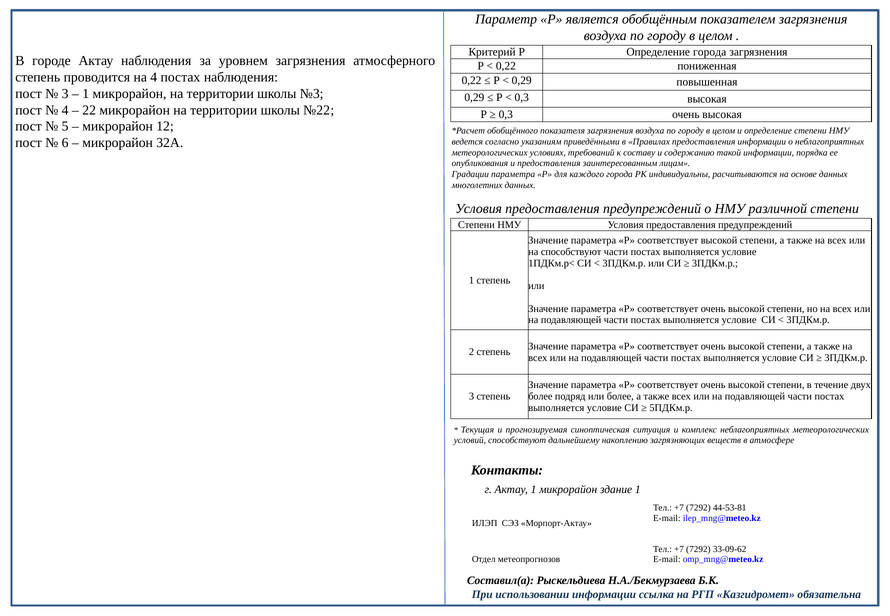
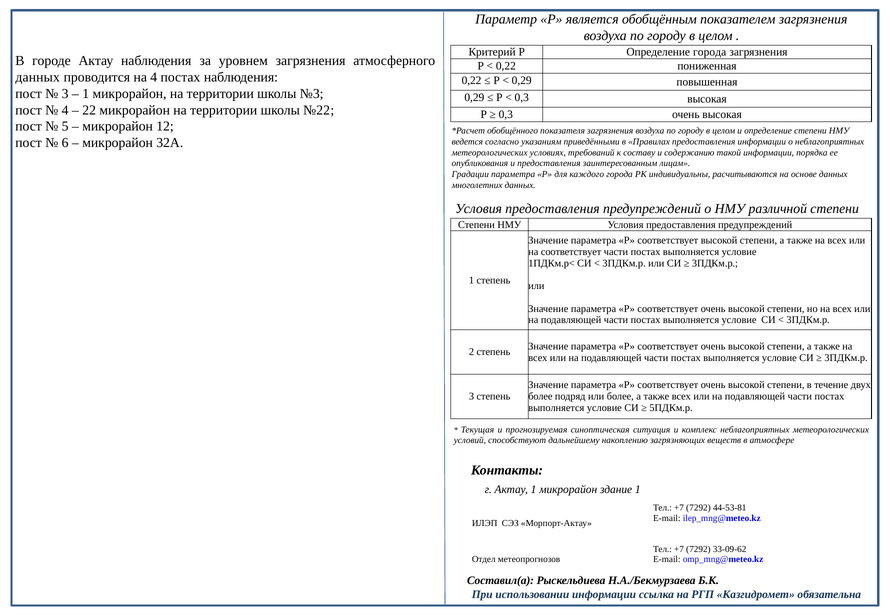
степень: степень -> данных (38, 77)
на способствуют: способствуют -> соответствует (571, 252)
